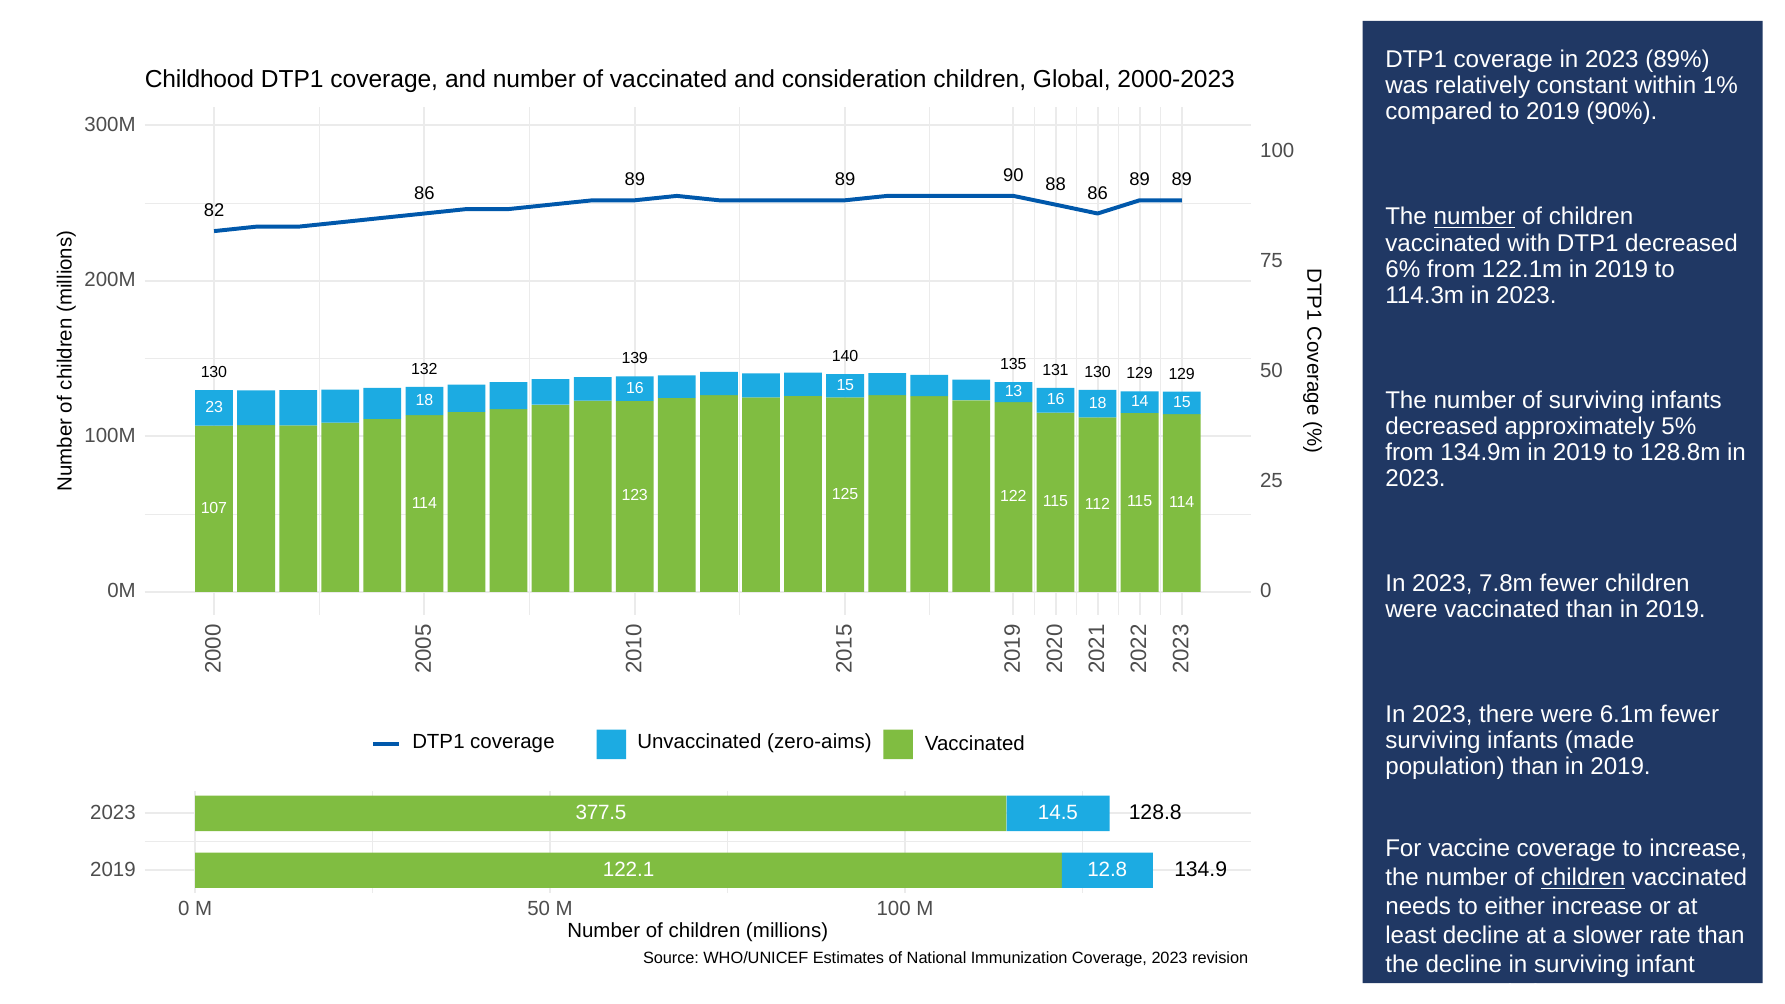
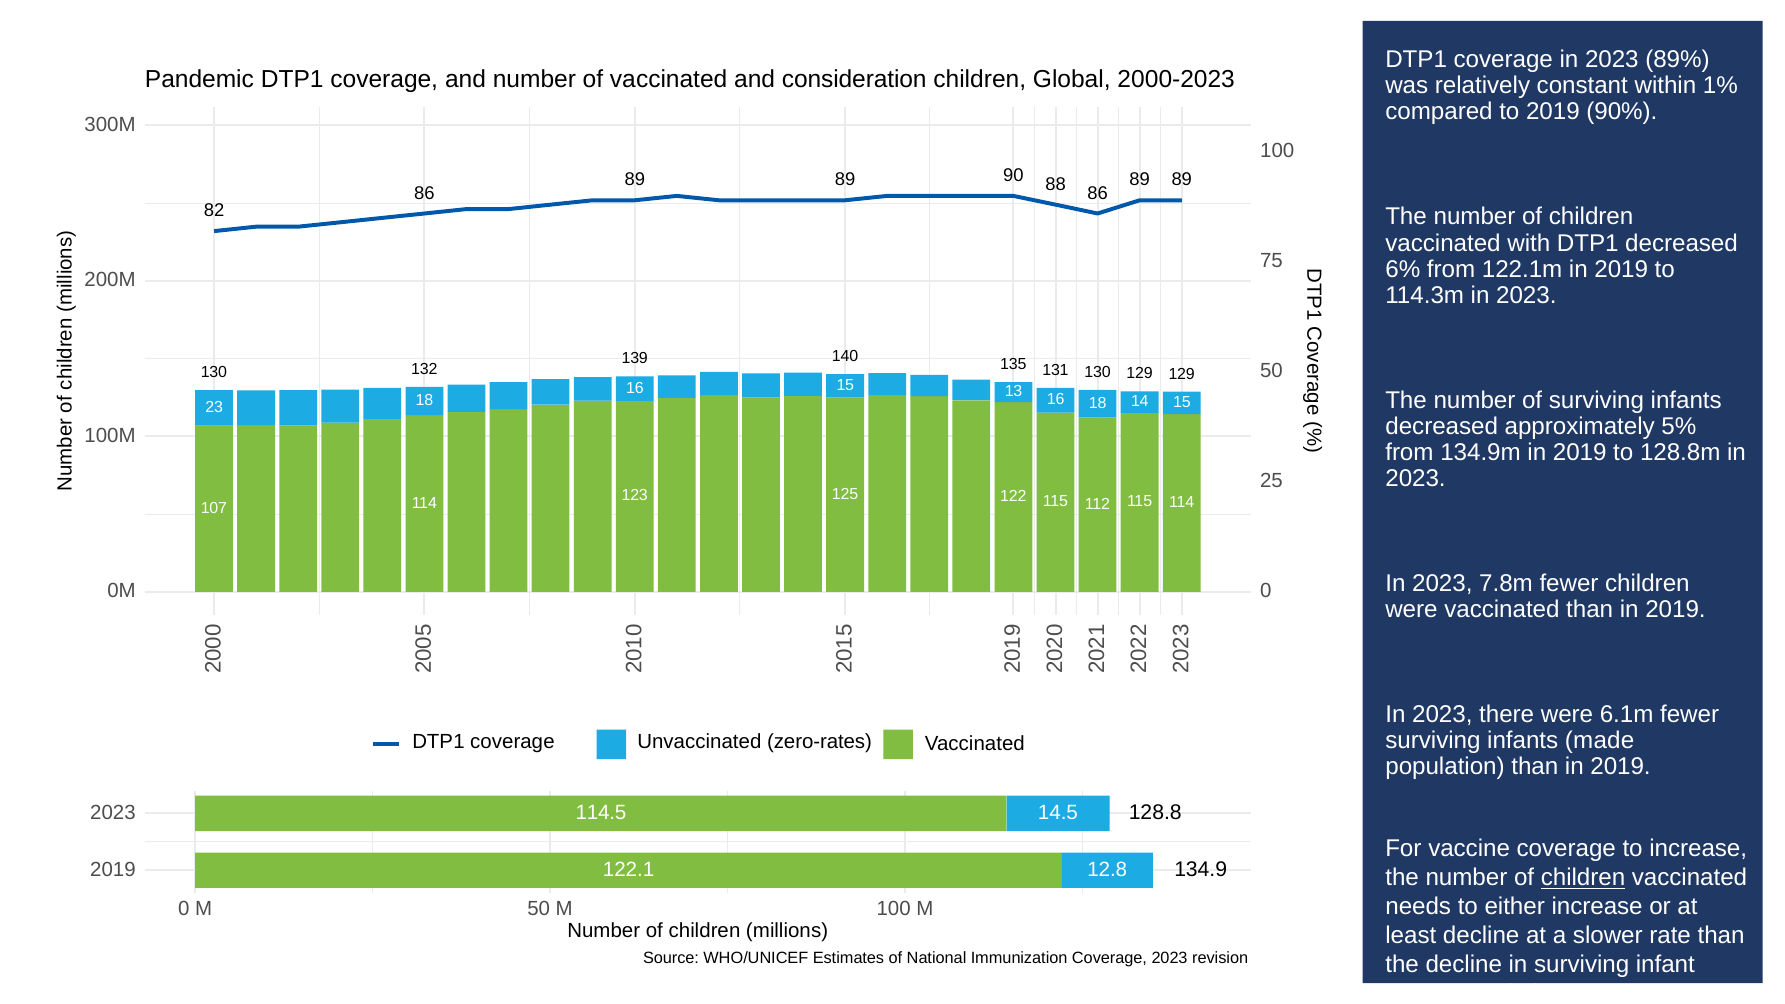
Childhood: Childhood -> Pandemic (199, 79)
number underline: present -> none (1475, 217)
zero-aims: zero-aims -> zero-rates (820, 742)
377.5: 377.5 -> 114.5 (601, 813)
